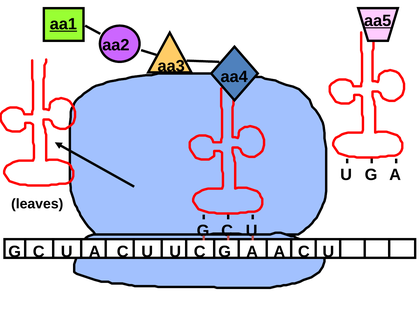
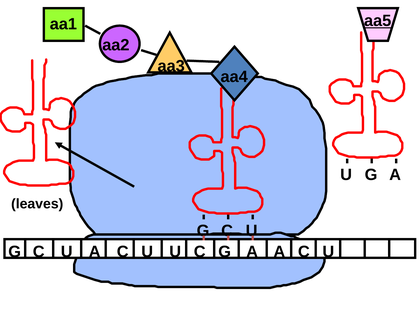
aa1 underline: present -> none (63, 24)
